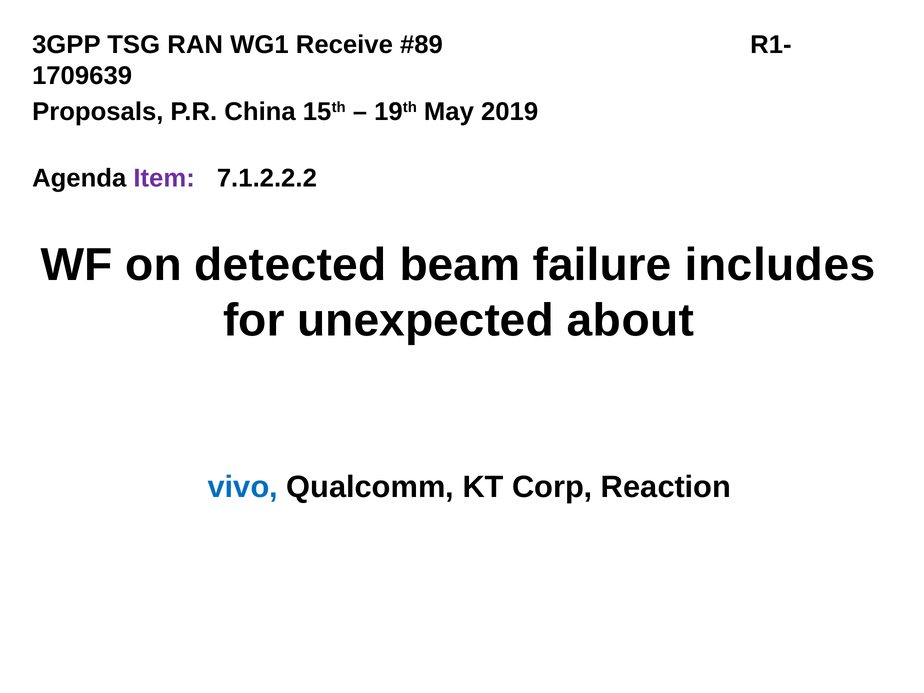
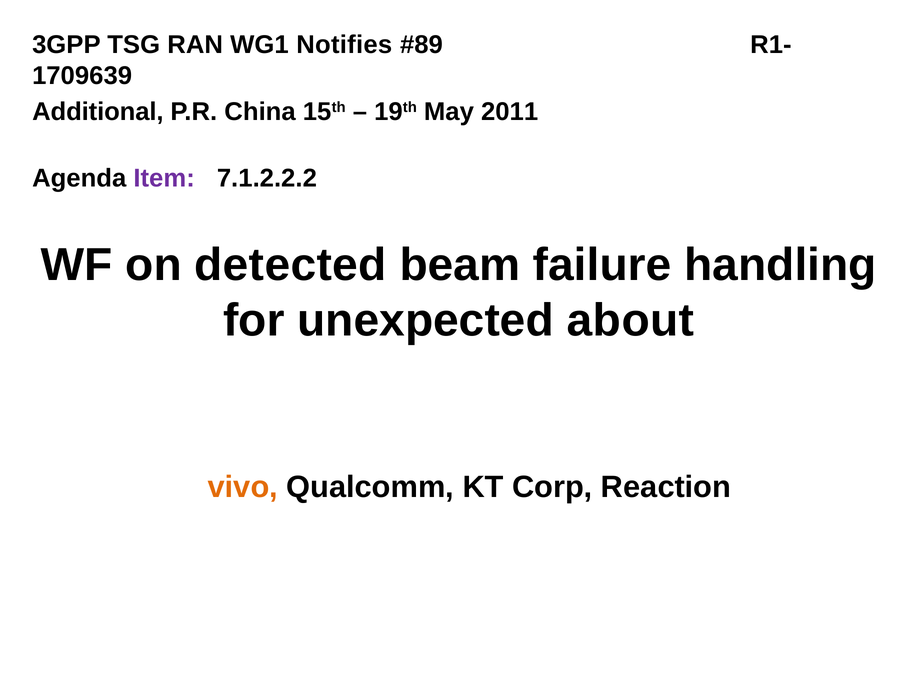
Receive: Receive -> Notifies (344, 45)
Proposals: Proposals -> Additional (98, 112)
2019: 2019 -> 2011 (510, 112)
includes: includes -> handling (780, 265)
vivo colour: blue -> orange (243, 487)
